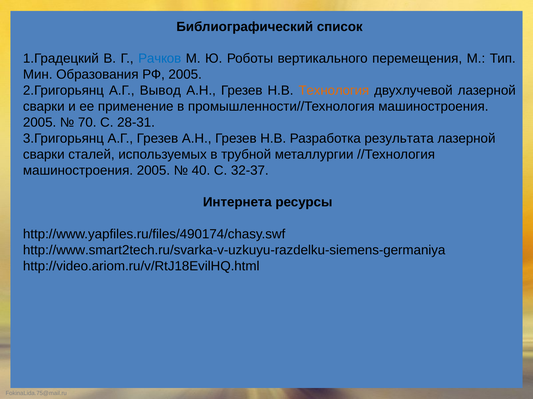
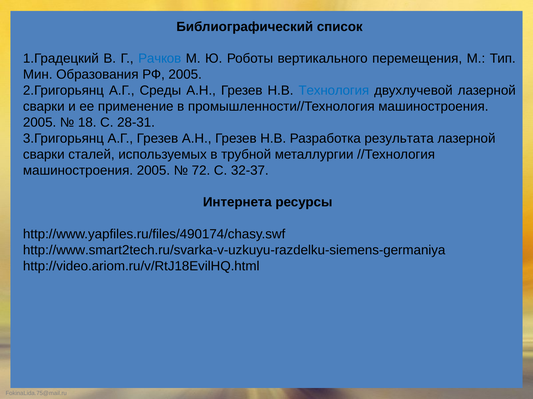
Вывод: Вывод -> Среды (160, 91)
Технология colour: orange -> blue (334, 91)
70: 70 -> 18 (87, 123)
40: 40 -> 72 (201, 171)
